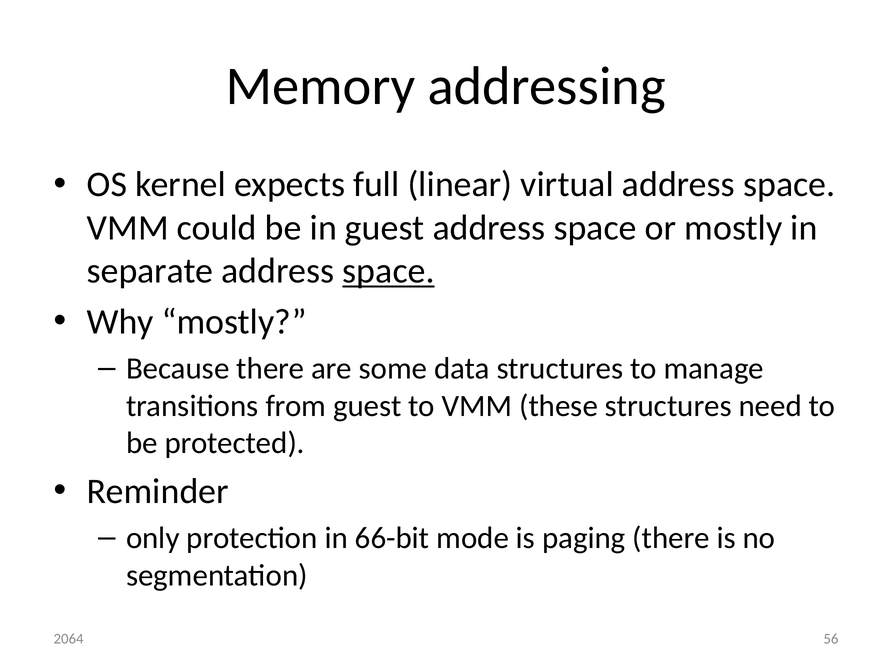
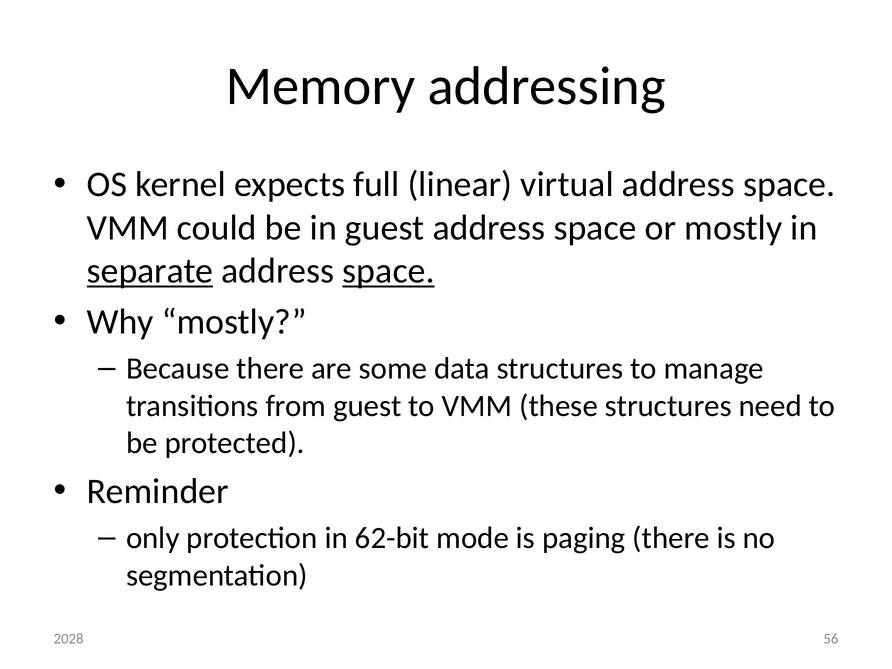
separate underline: none -> present (150, 271)
66-bit: 66-bit -> 62-bit (392, 538)
2064: 2064 -> 2028 (69, 639)
